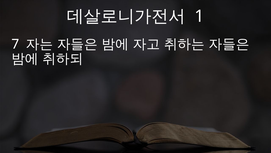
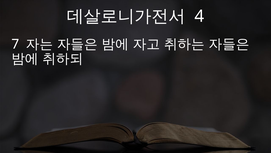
1: 1 -> 4 (199, 16)
